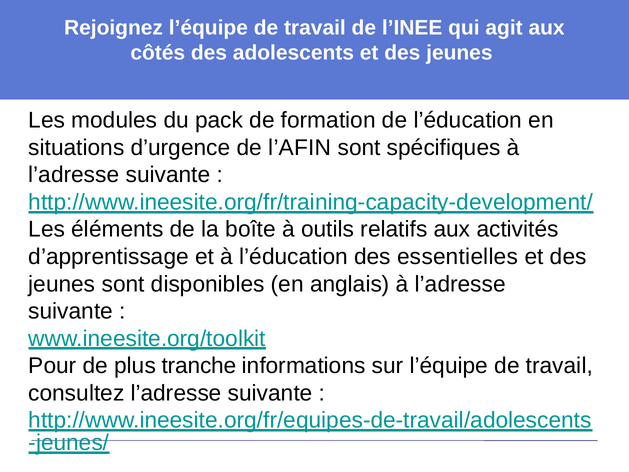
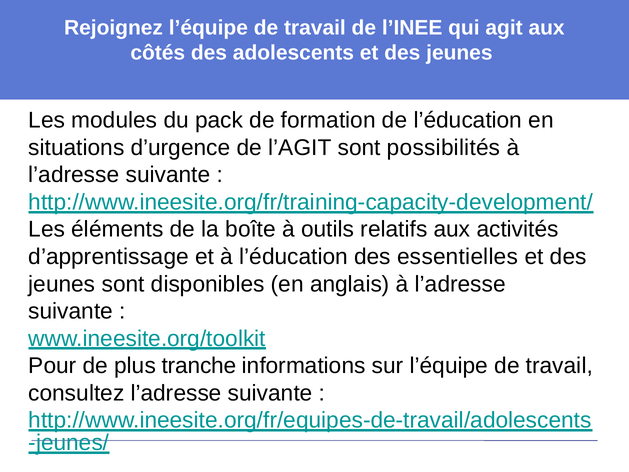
l’AFIN: l’AFIN -> l’AGIT (300, 148)
spécifiques: spécifiques -> possibilités (444, 148)
